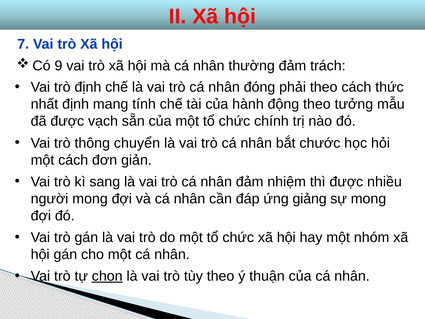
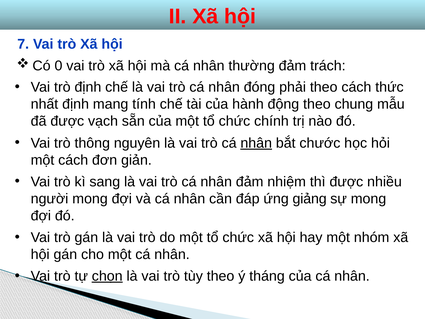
9: 9 -> 0 (58, 66)
tưởng: tưởng -> chung (354, 104)
chuyển: chuyển -> nguyên (137, 143)
nhân underline: none -> present (256, 143)
thuận: thuận -> tháng (267, 276)
